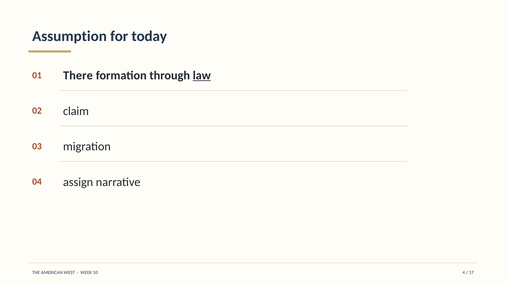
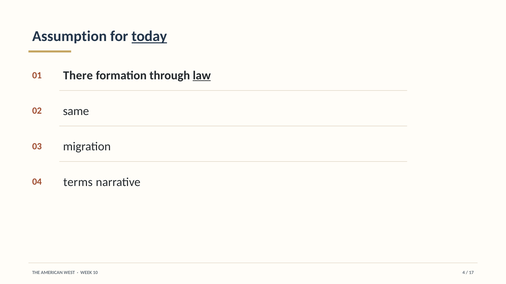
today underline: none -> present (149, 36)
claim: claim -> same (76, 111)
assign: assign -> terms (78, 182)
